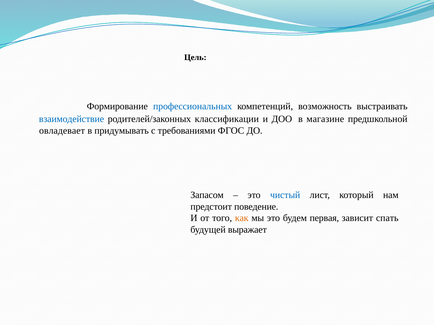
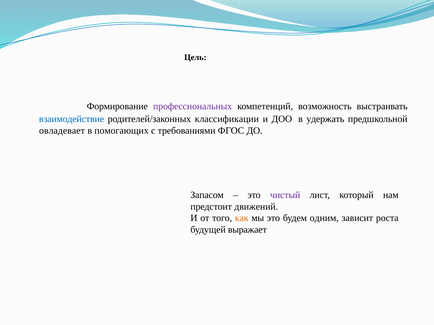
профессиональных colour: blue -> purple (193, 106)
магазине: магазине -> удержать (325, 119)
придумывать: придумывать -> помогающих (122, 131)
чистый colour: blue -> purple (285, 195)
поведение: поведение -> движений (256, 207)
первая: первая -> одним (324, 218)
спать: спать -> роста (387, 218)
